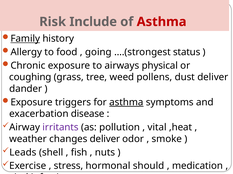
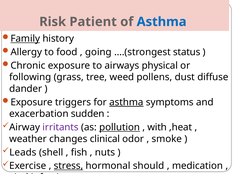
Include: Include -> Patient (93, 22)
Asthma colour: red -> blue (162, 22)
coughing: coughing -> following (30, 77)
dust deliver: deliver -> diffuse (213, 77)
disease: disease -> sudden (88, 114)
pollution underline: none -> present (120, 128)
vital: vital -> with (157, 128)
changes deliver: deliver -> clinical (105, 139)
stress underline: none -> present (68, 167)
